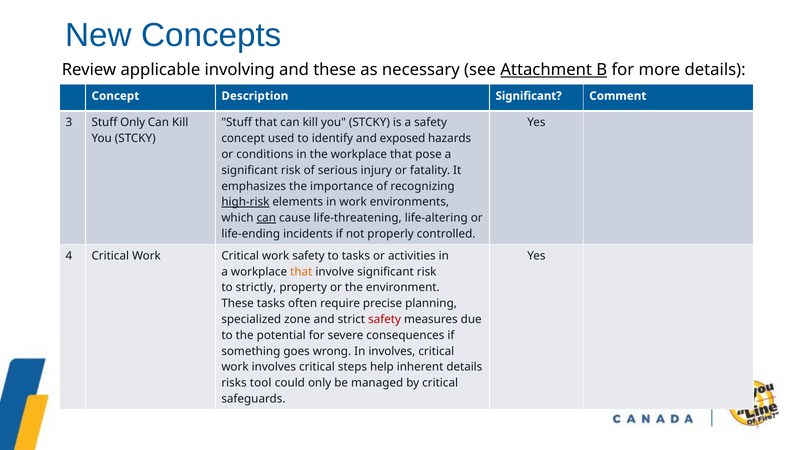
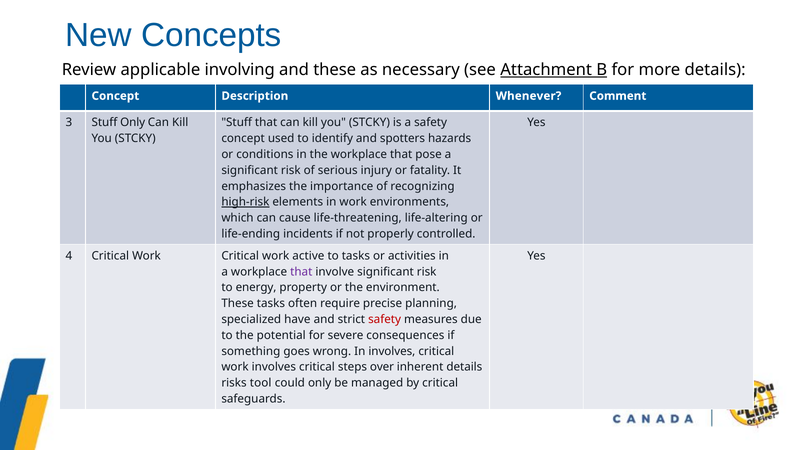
Description Significant: Significant -> Whenever (529, 96)
exposed: exposed -> spotters (402, 138)
can underline: present -> none (266, 218)
work safety: safety -> active (308, 255)
that colour: orange -> purple (301, 271)
strictly: strictly -> energy (256, 287)
zone: zone -> have (297, 319)
help: help -> over (382, 367)
